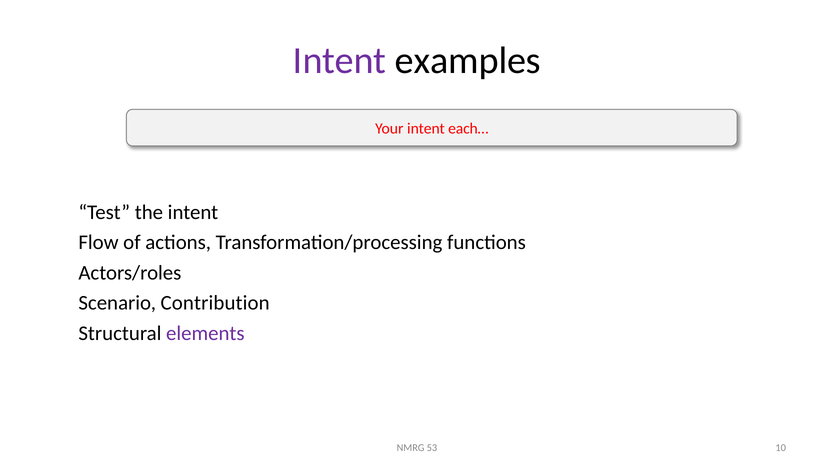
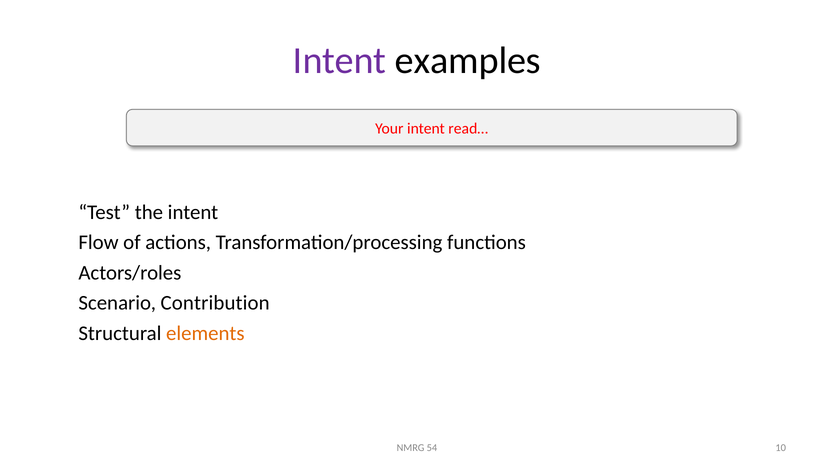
each…: each… -> read… (468, 129)
elements colour: purple -> orange (205, 333)
53: 53 -> 54 (432, 448)
